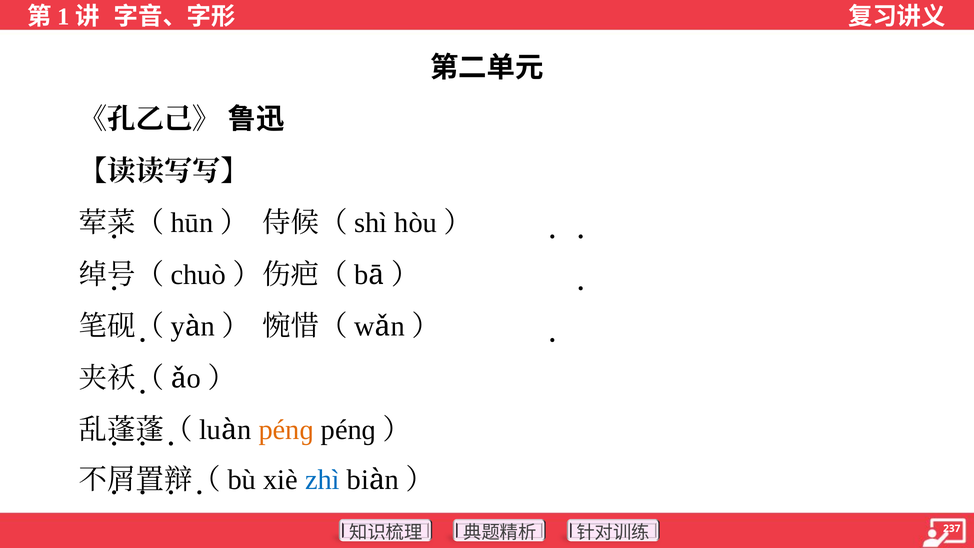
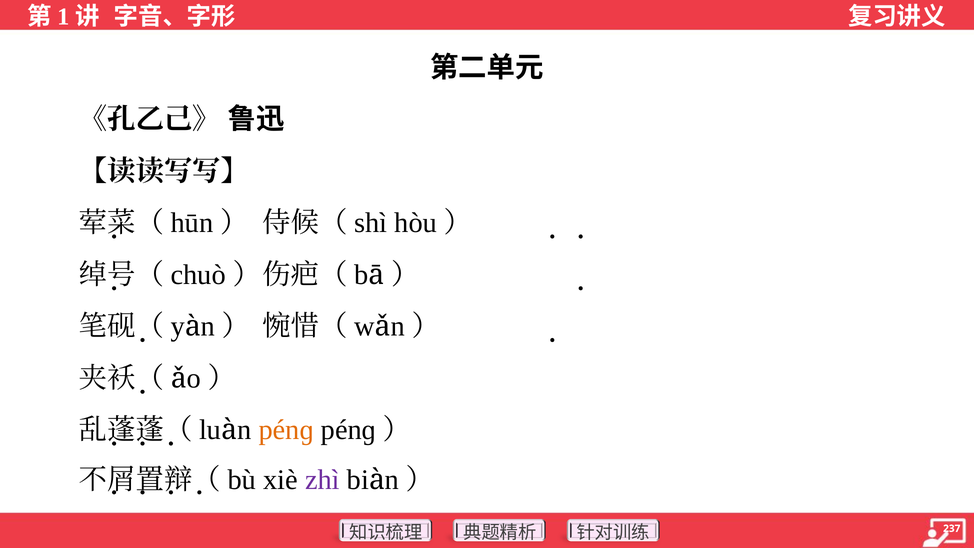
zhì colour: blue -> purple (322, 480)
